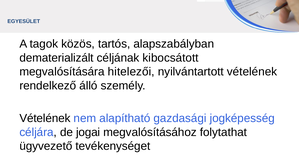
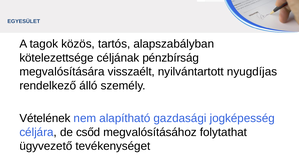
dematerializált: dematerializált -> kötelezettsége (57, 58)
kibocsátott: kibocsátott -> pénzbírság (171, 58)
hitelezői: hitelezői -> visszaélt (131, 72)
nyilvántartott vételének: vételének -> nyugdíjas (252, 72)
jogai: jogai -> csőd (88, 132)
